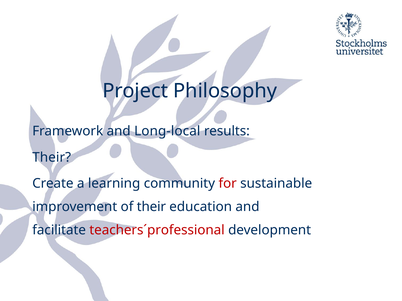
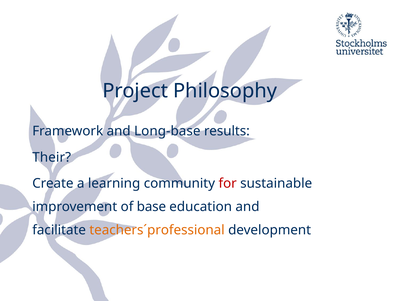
Long-local: Long-local -> Long-base (167, 131)
of their: their -> base (151, 207)
teachers´professional colour: red -> orange (157, 231)
